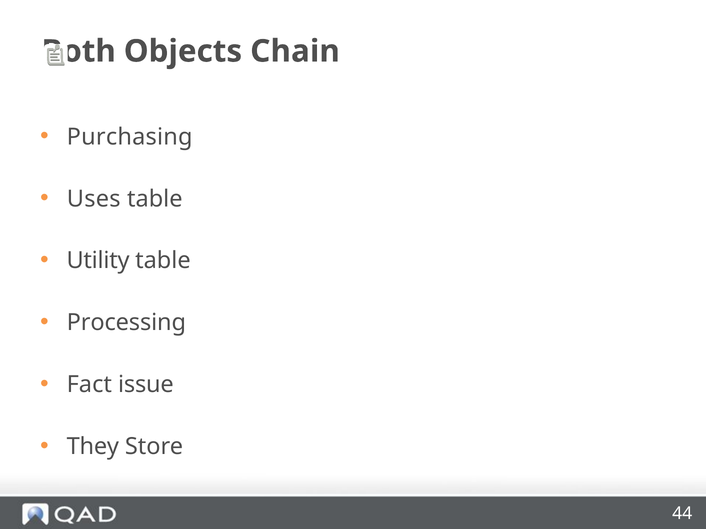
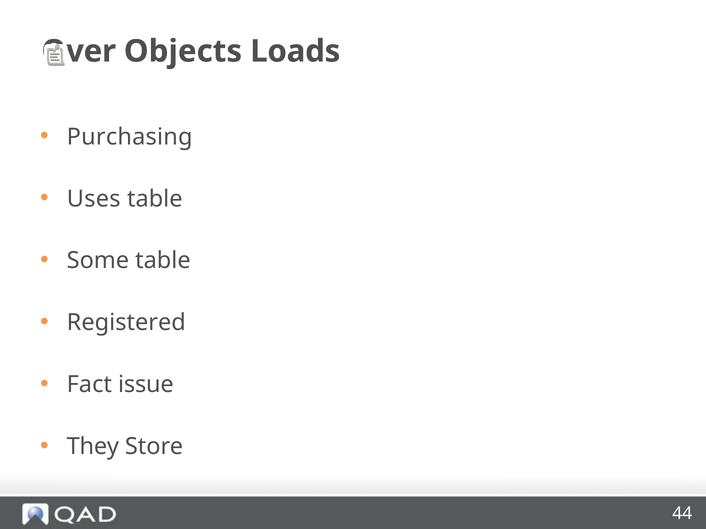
Both: Both -> Over (79, 51)
Chain: Chain -> Loads (295, 51)
Utility: Utility -> Some (98, 261)
Processing: Processing -> Registered (126, 323)
